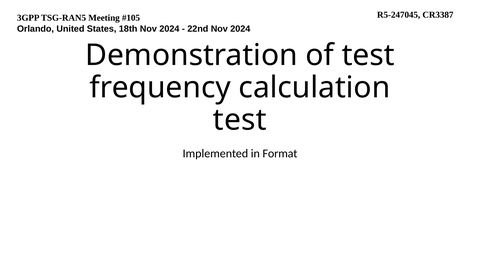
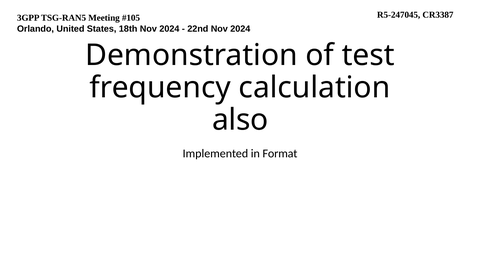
test: test -> also (240, 120)
